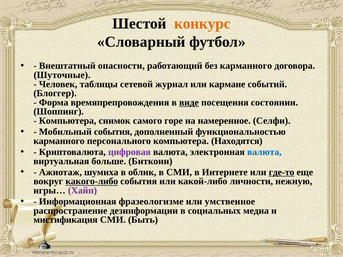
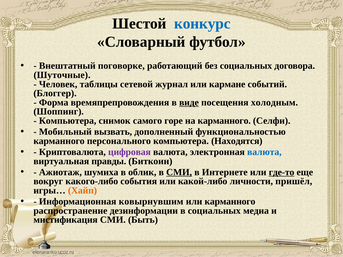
конкурс colour: orange -> blue (202, 24)
опасности: опасности -> поговорке (121, 66)
без карманного: карманного -> социальных (246, 66)
состоянии: состоянии -> холодным (274, 103)
на намеренное: намеренное -> карманного (224, 121)
Мобильный события: события -> вызвать (113, 132)
больше: больше -> правды (109, 161)
СМИ underline: none -> present (179, 172)
какого-либо underline: present -> none (92, 181)
нежную: нежную -> пришёл (294, 181)
Хайп colour: purple -> orange (82, 191)
фразеологизме: фразеологизме -> ковырнувшим (151, 202)
или умственное: умственное -> карманного (230, 202)
